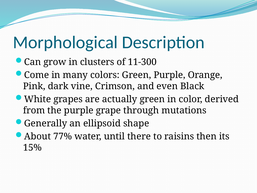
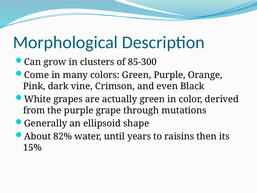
11-300: 11-300 -> 85-300 (142, 62)
77%: 77% -> 82% (63, 136)
there: there -> years (139, 136)
